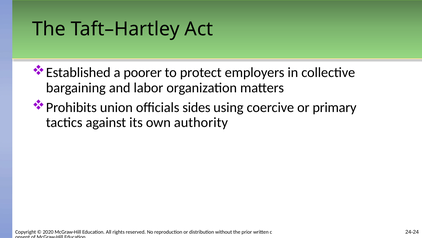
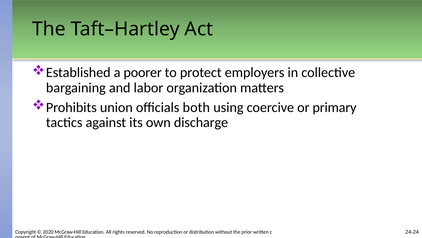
sides: sides -> both (196, 107)
authority: authority -> discharge (201, 122)
